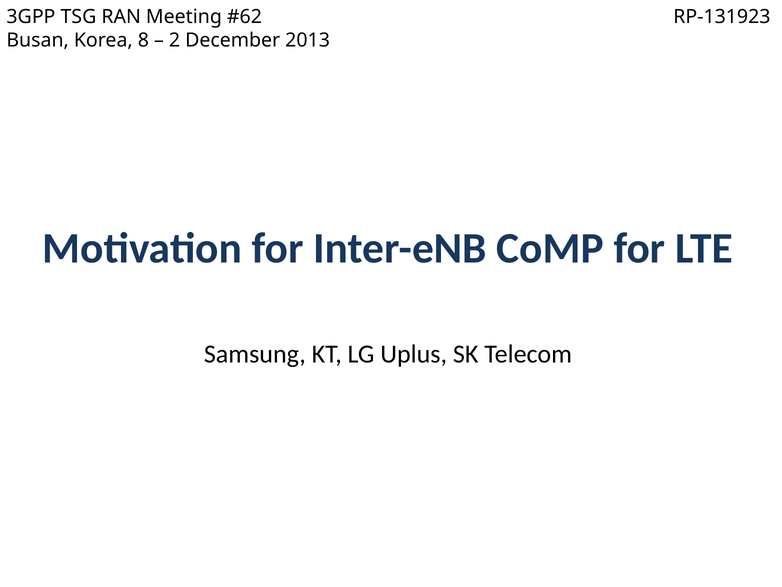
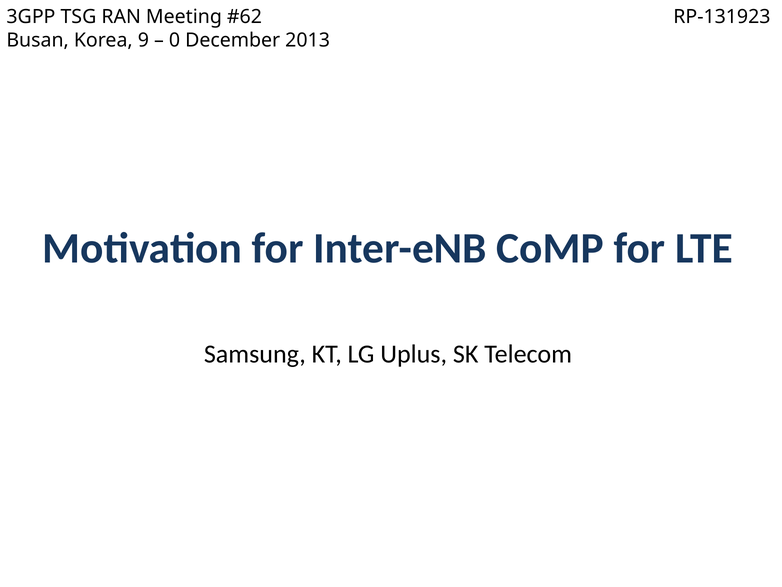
8: 8 -> 9 (143, 40)
2: 2 -> 0 (174, 40)
